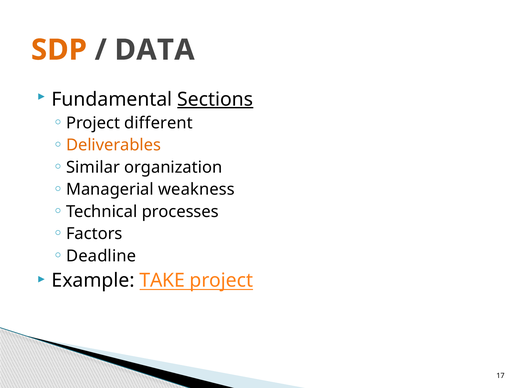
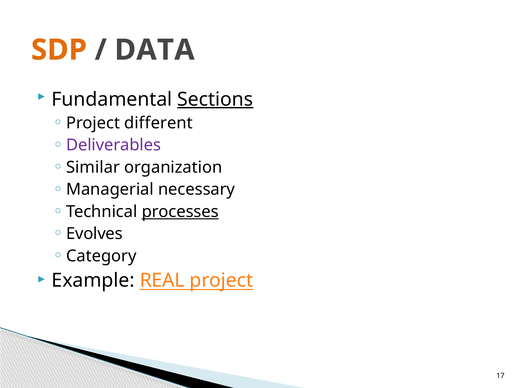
Deliverables colour: orange -> purple (114, 145)
weakness: weakness -> necessary (197, 189)
processes underline: none -> present (180, 211)
Factors: Factors -> Evolves (94, 234)
Deadline: Deadline -> Category (101, 256)
TAKE: TAKE -> REAL (162, 280)
